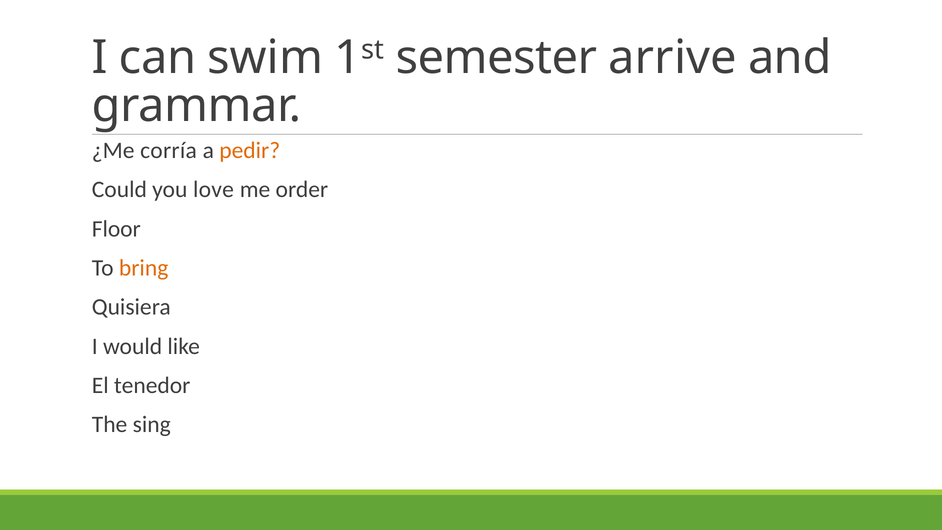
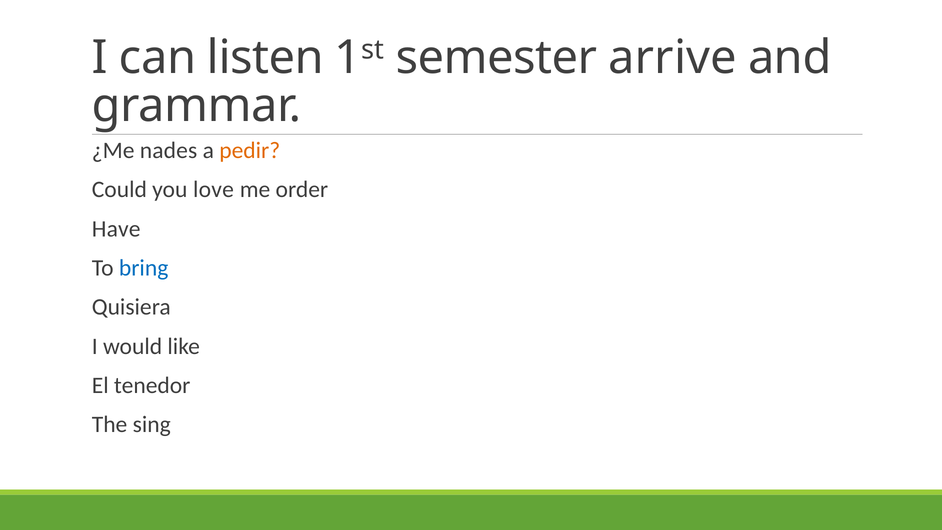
swim: swim -> listen (265, 58)
corría: corría -> nades (169, 150)
Floor: Floor -> Have (116, 229)
bring colour: orange -> blue (144, 268)
